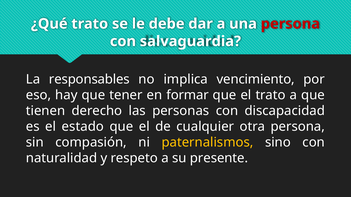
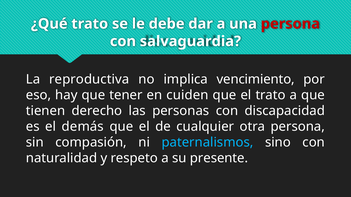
responsables: responsables -> reproductiva (89, 79)
formar: formar -> cuiden (187, 95)
estado: estado -> demás (83, 127)
paternalismos colour: yellow -> light blue (207, 143)
